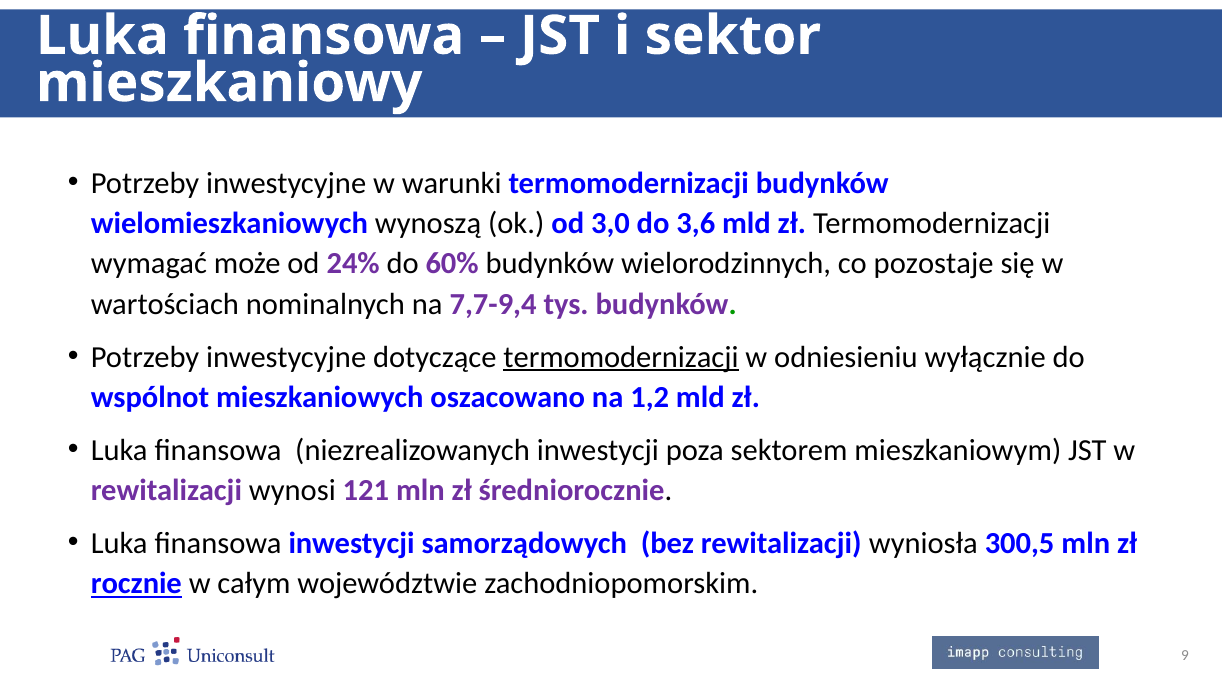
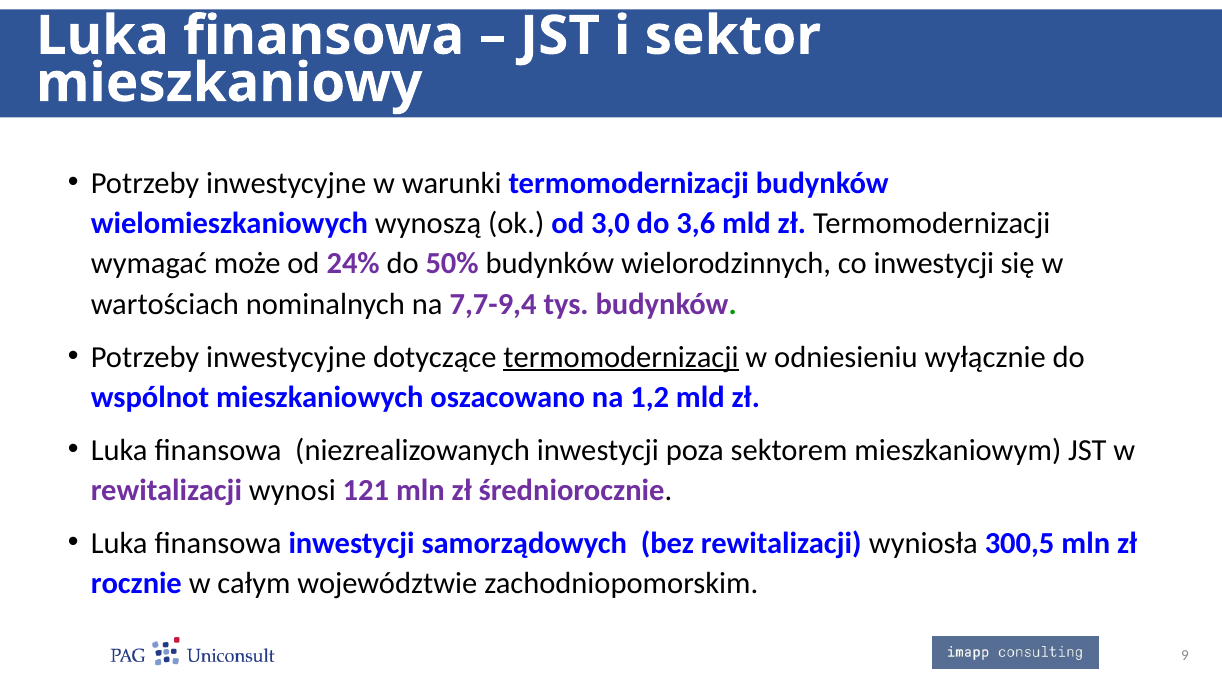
60%: 60% -> 50% (452, 264)
co pozostaje: pozostaje -> inwestycji (934, 264)
rocznie underline: present -> none (136, 584)
